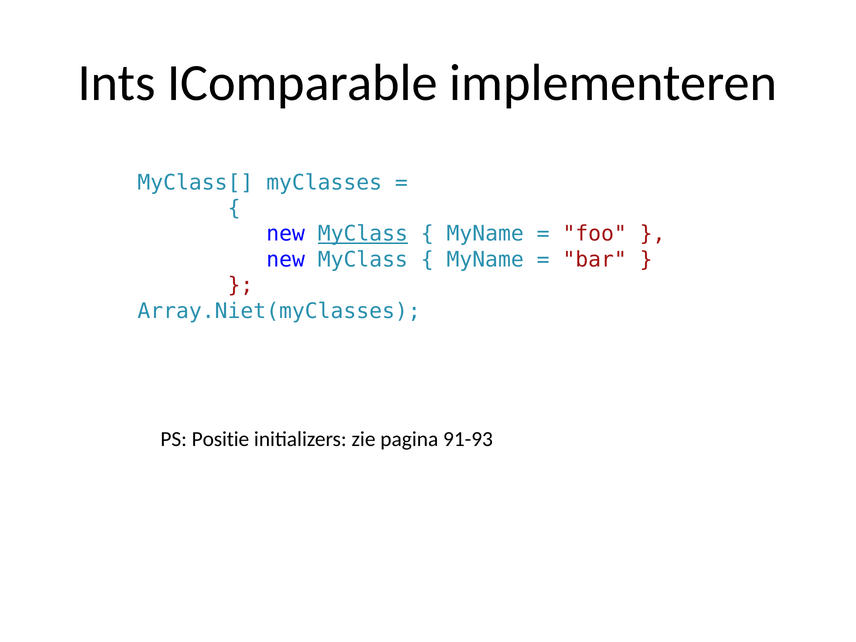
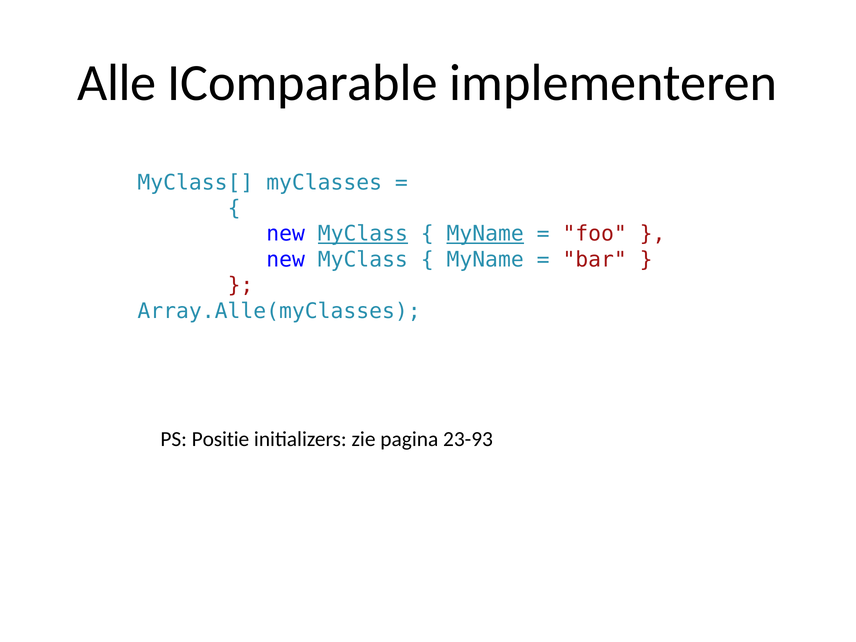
Ints: Ints -> Alle (117, 83)
MyName underline: none -> present (485, 234)
Array.Niet(myClasses: Array.Niet(myClasses -> Array.Alle(myClasses (279, 311)
91-93: 91-93 -> 23-93 (468, 439)
